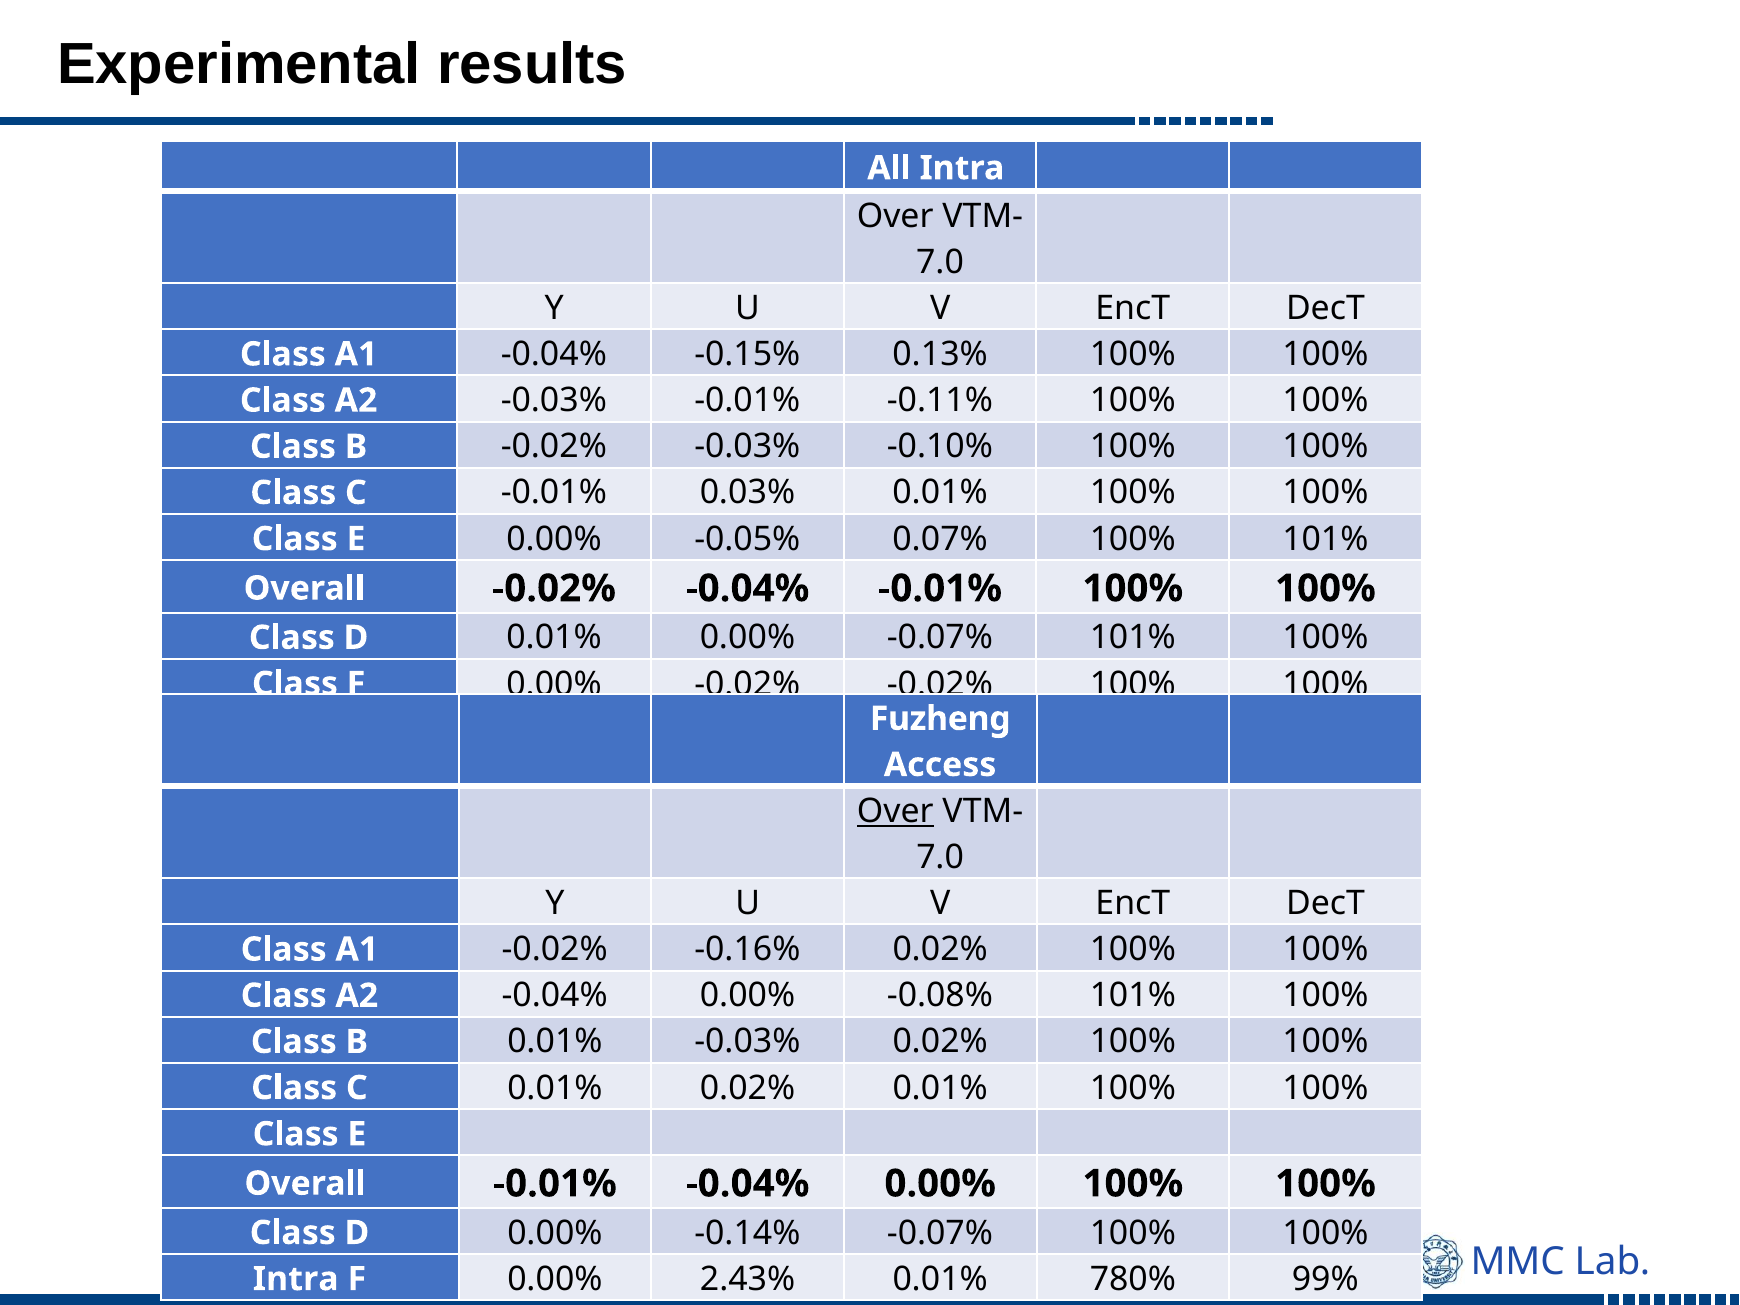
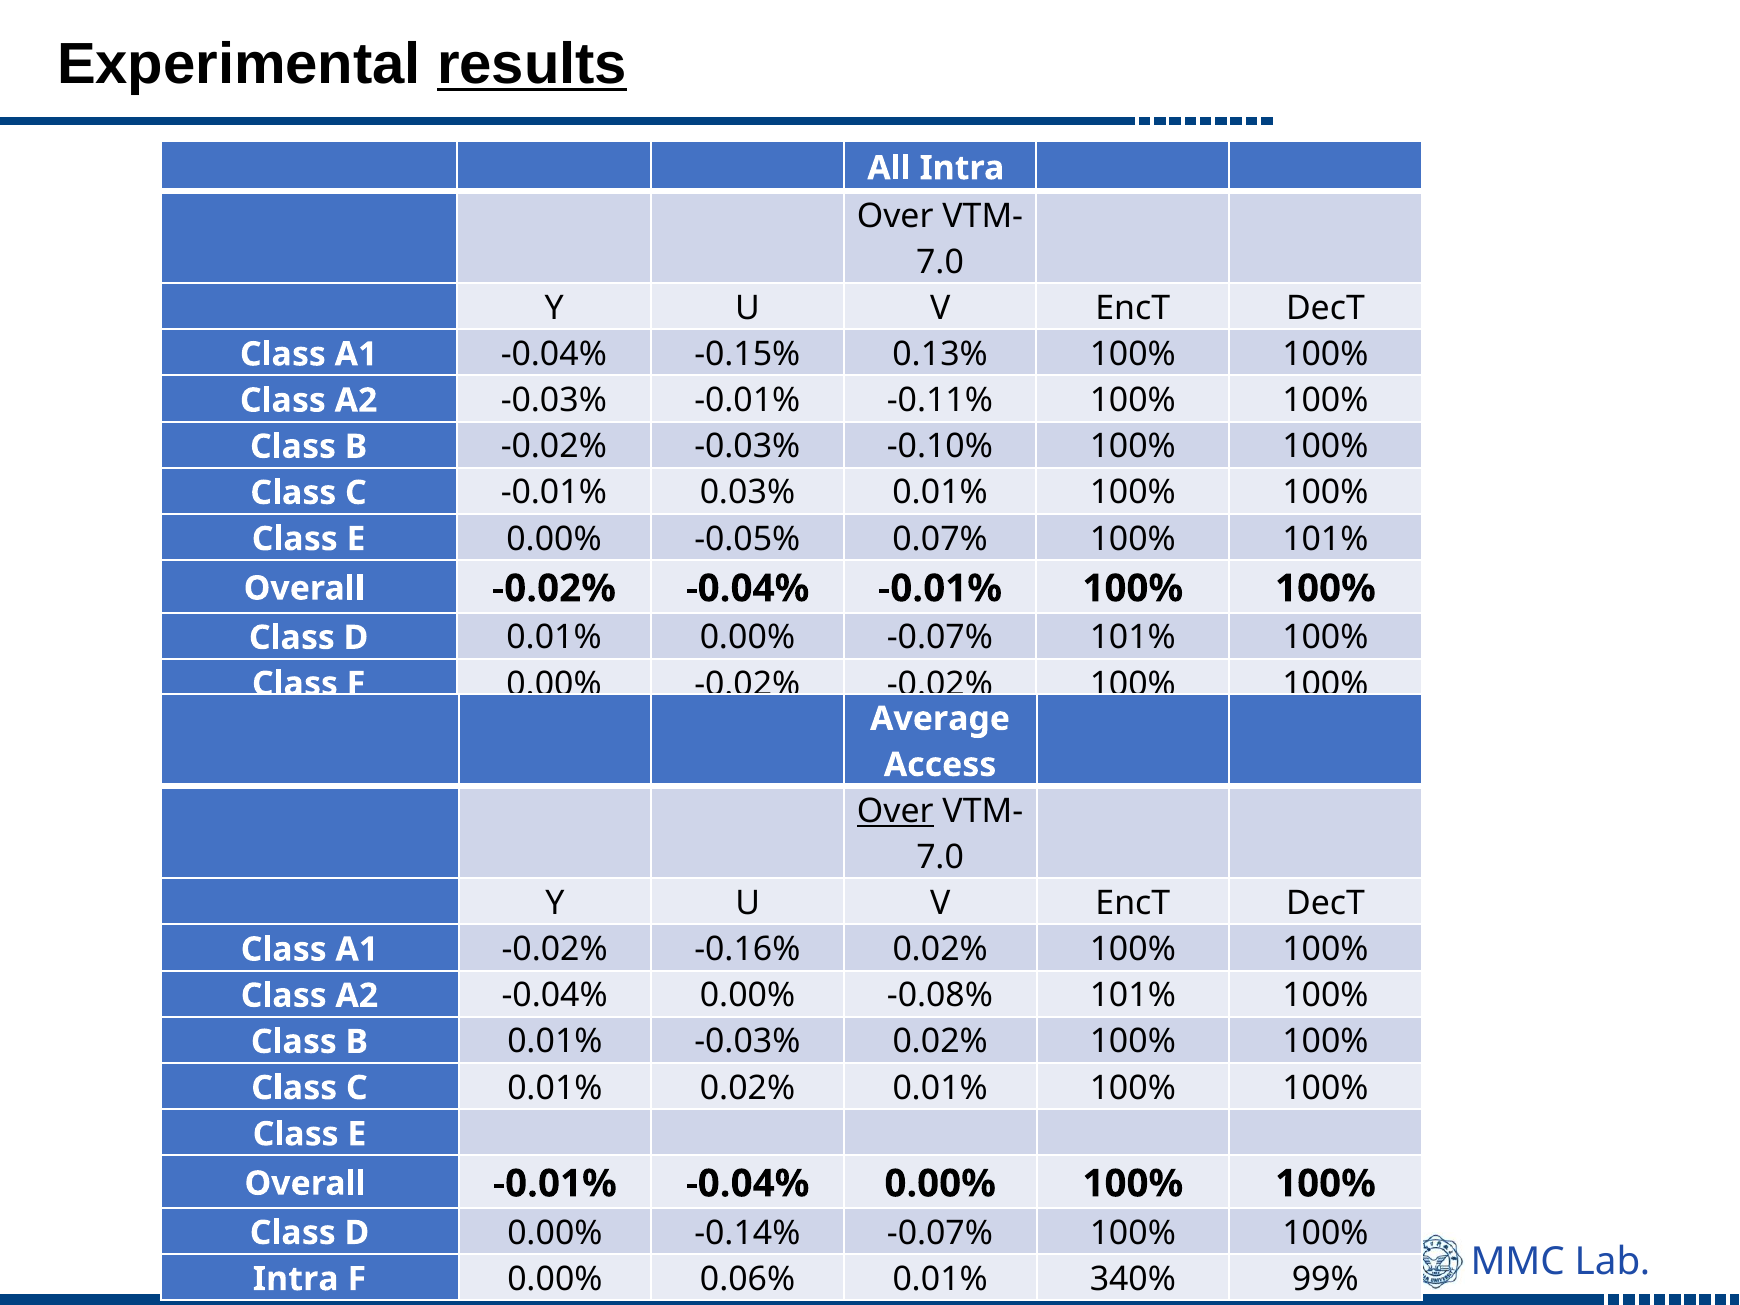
results underline: none -> present (532, 65)
Fuzheng: Fuzheng -> Average (940, 719)
2.43%: 2.43% -> 0.06% (748, 1279)
780%: 780% -> 340% (1133, 1279)
